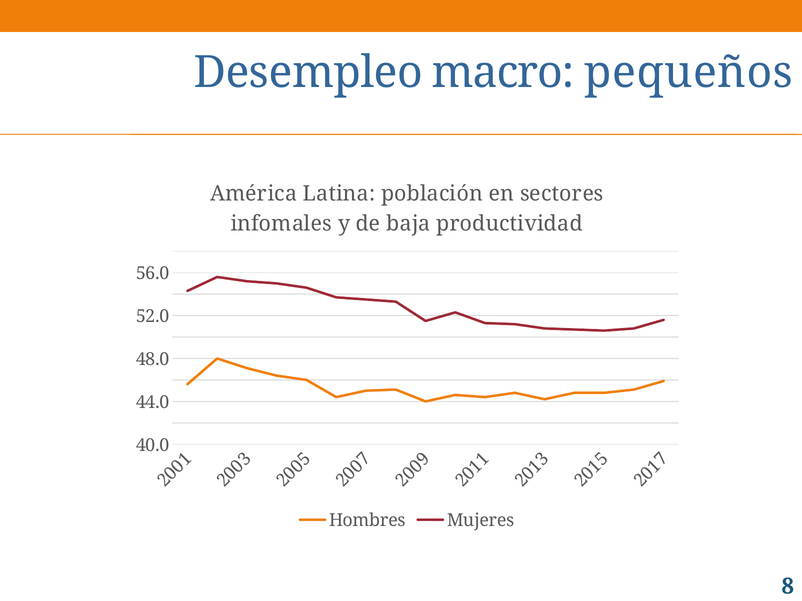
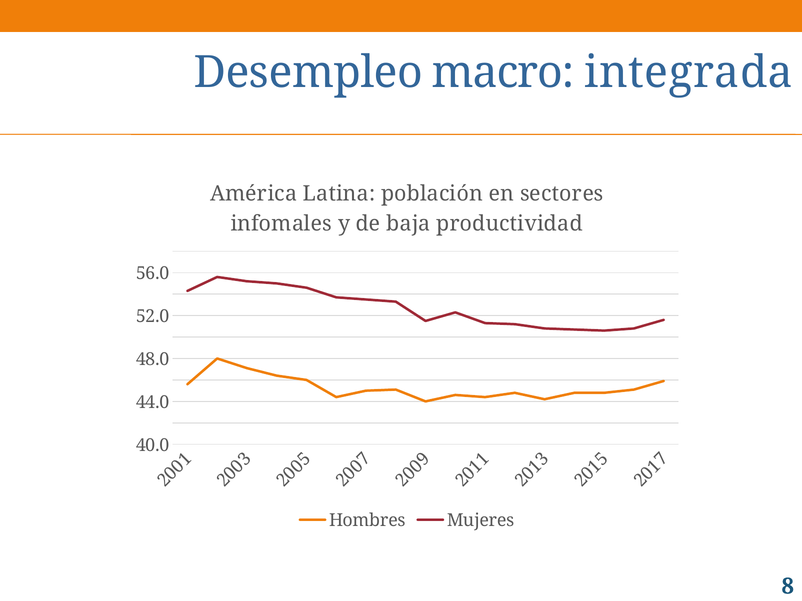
pequeños: pequeños -> integrada (689, 73)
